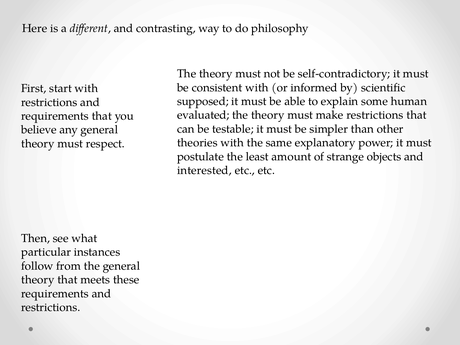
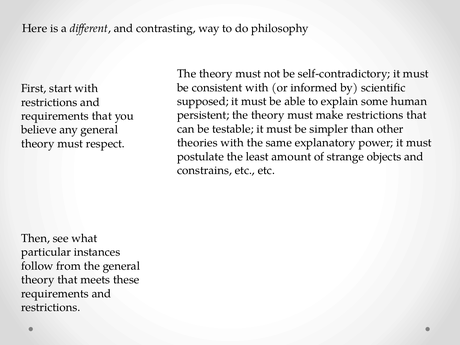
evaluated: evaluated -> persistent (203, 115)
interested: interested -> constrains (204, 170)
